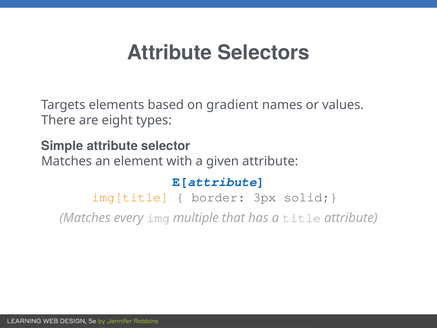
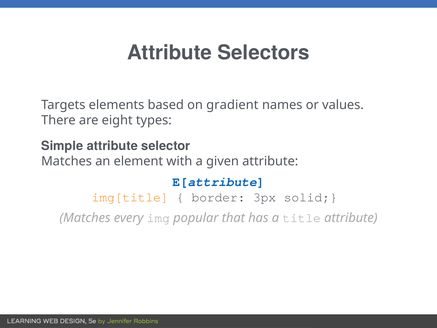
multiple: multiple -> popular (196, 218)
